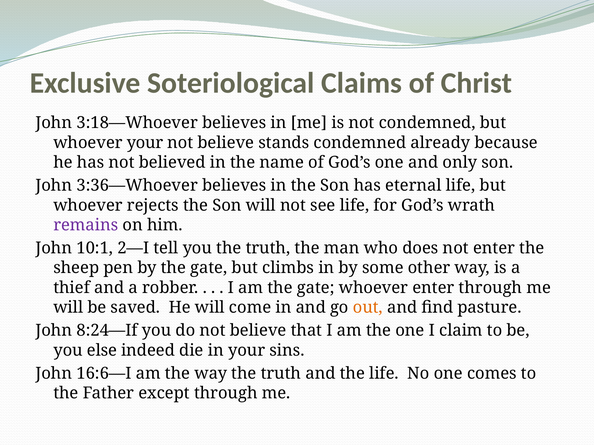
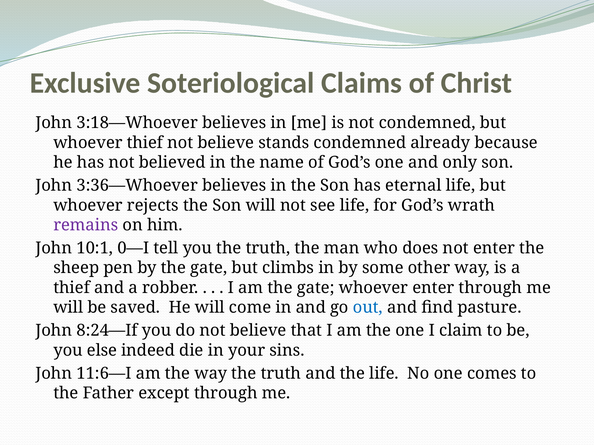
whoever your: your -> thief (145, 143)
2—I: 2—I -> 0—I (133, 248)
out colour: orange -> blue (368, 308)
16:6—I: 16:6—I -> 11:6—I (104, 374)
